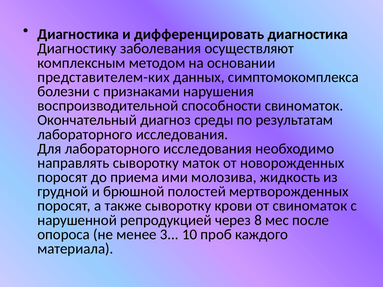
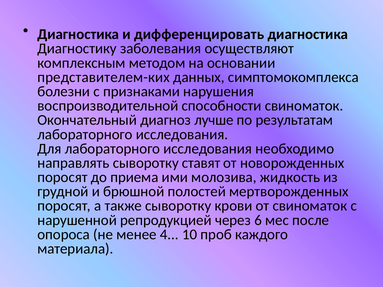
среды: среды -> лучше (214, 120)
маток: маток -> ставят (201, 163)
8: 8 -> 6 (258, 220)
3: 3 -> 4 (169, 235)
